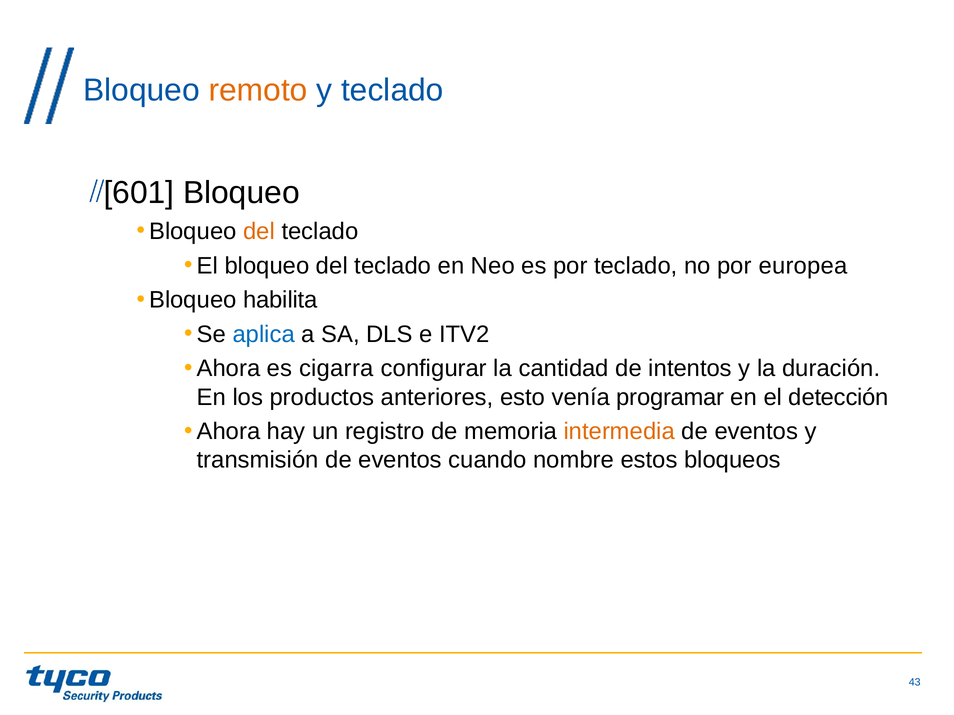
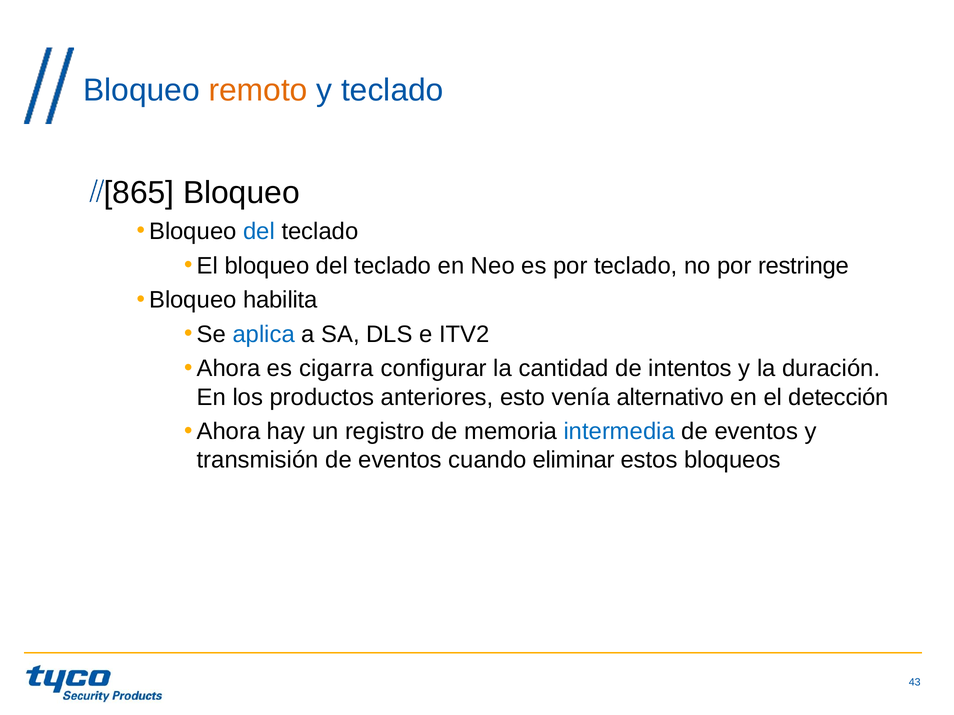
601: 601 -> 865 (139, 193)
del colour: orange -> blue (259, 232)
europea: europea -> restringe (803, 266)
programar: programar -> alternativo (670, 398)
intermedia colour: orange -> blue (619, 432)
nombre: nombre -> eliminar (574, 460)
